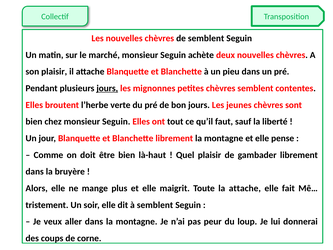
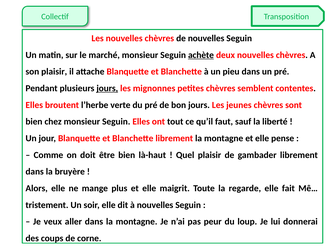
de semblent: semblent -> nouvelles (206, 38)
achète underline: none -> present (201, 55)
la attache: attache -> regarde (245, 188)
à semblent: semblent -> nouvelles (155, 205)
